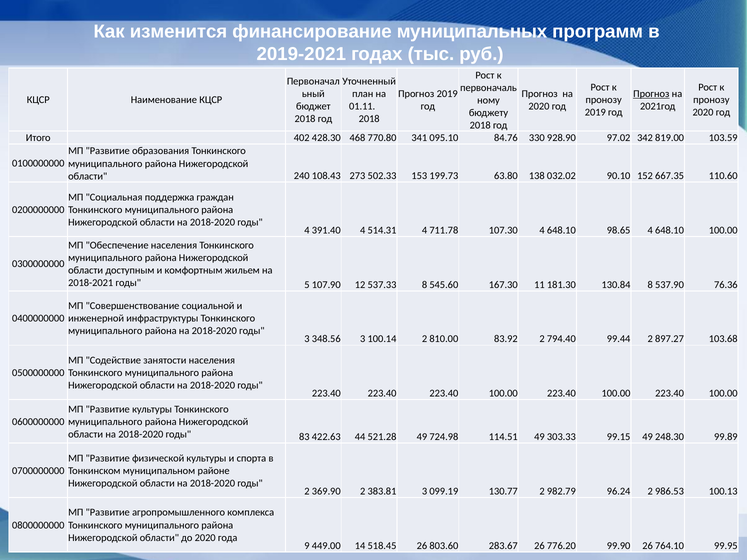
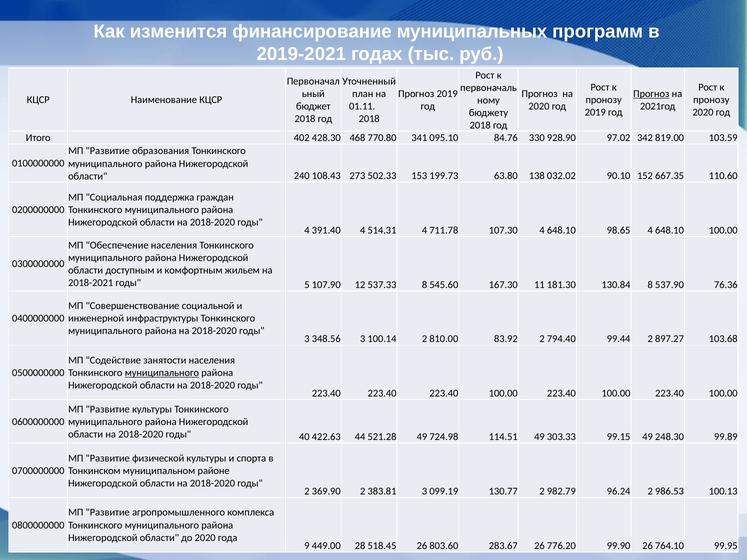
муниципального underline: none -> present (162, 373)
83: 83 -> 40 (304, 437)
14: 14 -> 28 (360, 546)
